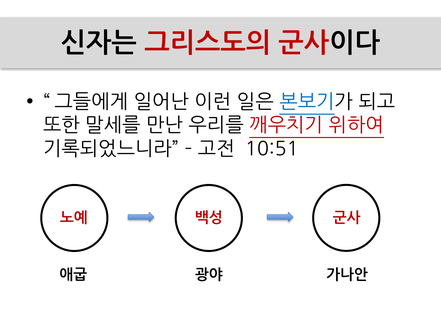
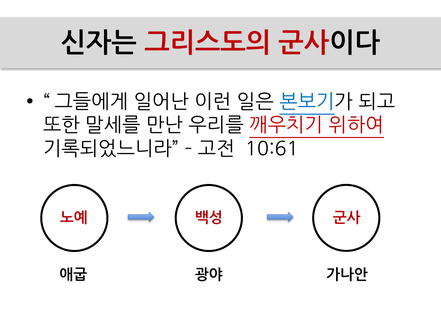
10:51: 10:51 -> 10:61 (272, 149)
